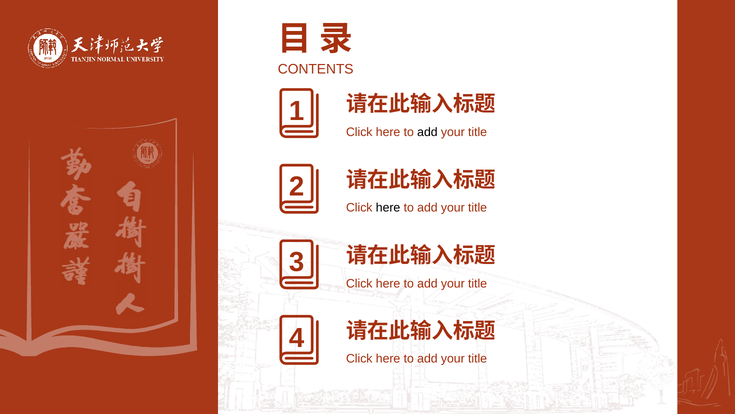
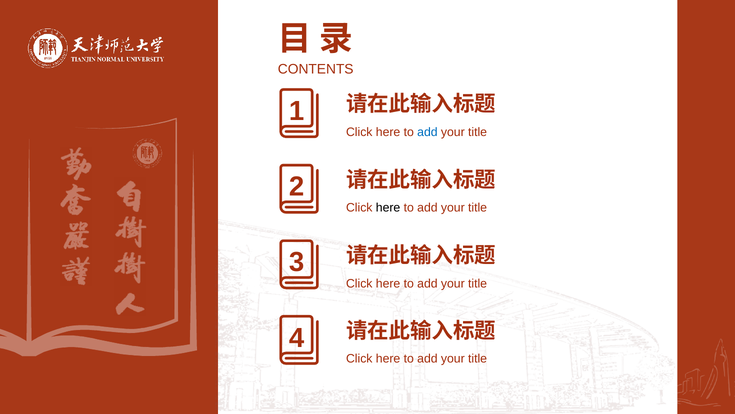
add colour: black -> blue (427, 132)
